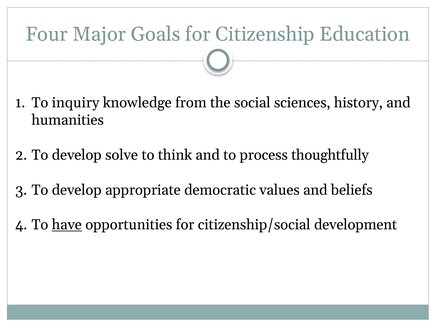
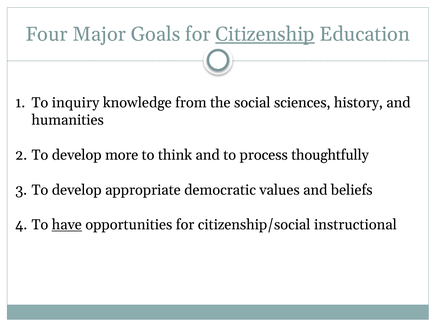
Citizenship underline: none -> present (265, 34)
solve: solve -> more (122, 155)
development: development -> instructional (355, 225)
